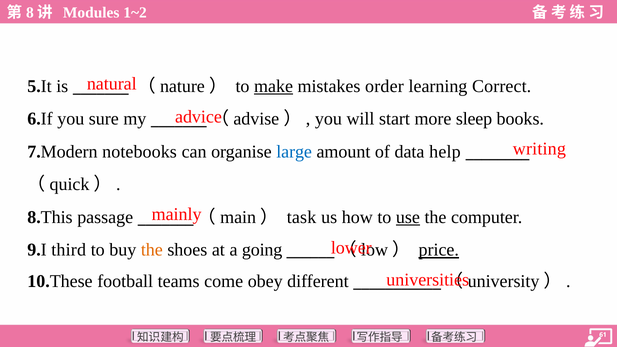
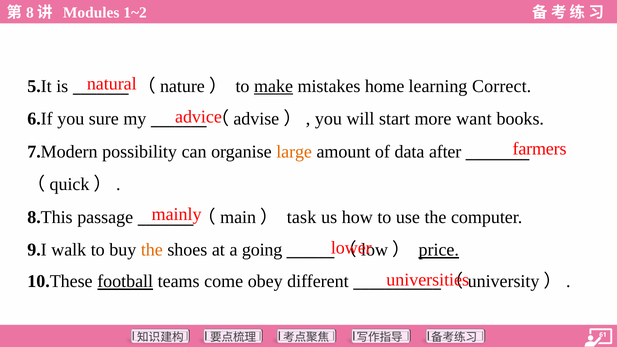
order: order -> home (385, 86)
sleep: sleep -> want (474, 119)
writing: writing -> farmers (540, 149)
notebooks: notebooks -> possibility (140, 152)
large colour: blue -> orange (294, 152)
help: help -> after (445, 152)
use underline: present -> none (408, 217)
third: third -> walk (69, 250)
football underline: none -> present (125, 282)
